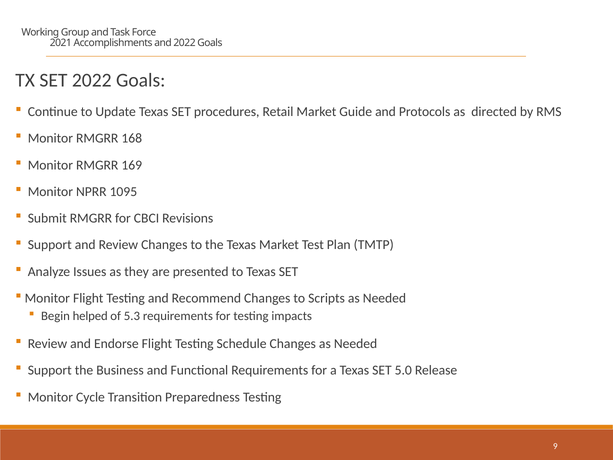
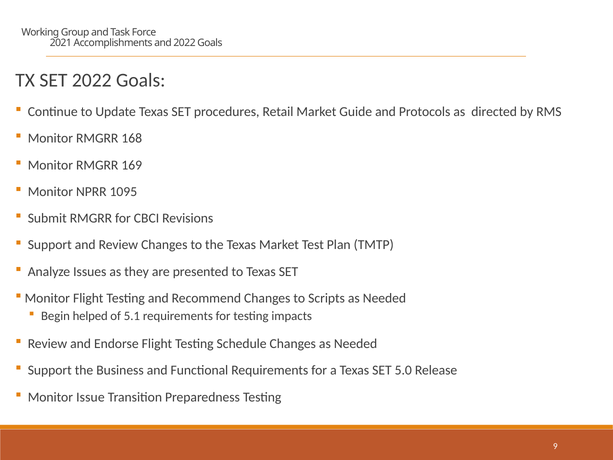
5.3: 5.3 -> 5.1 (132, 316)
Cycle: Cycle -> Issue (90, 397)
